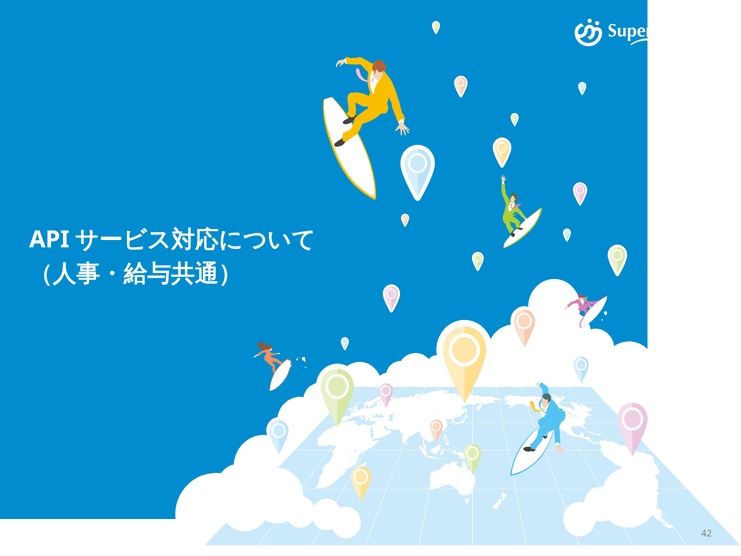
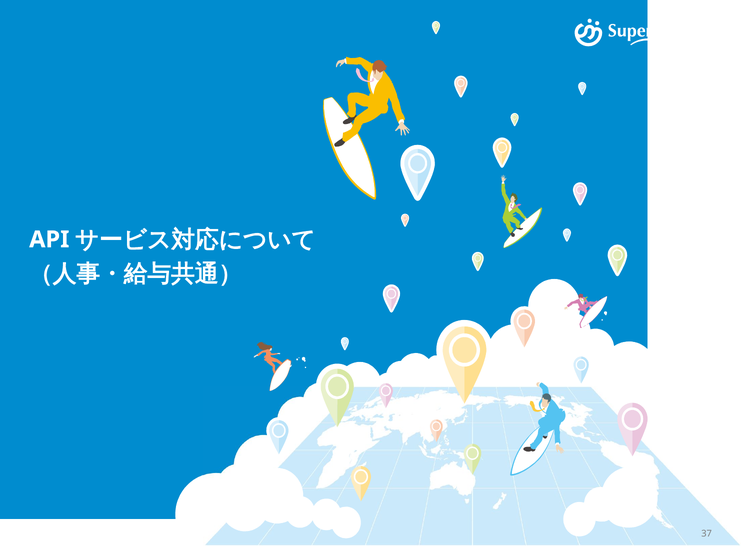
42: 42 -> 37 (707, 533)
